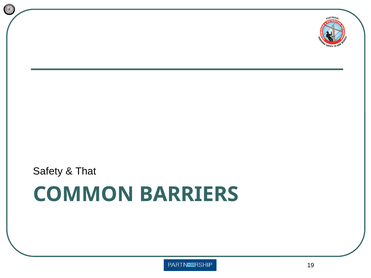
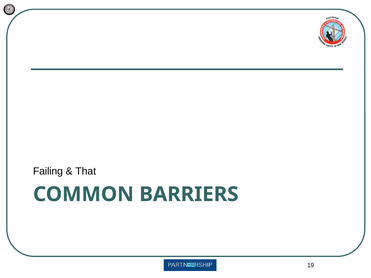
Safety: Safety -> Failing (48, 171)
